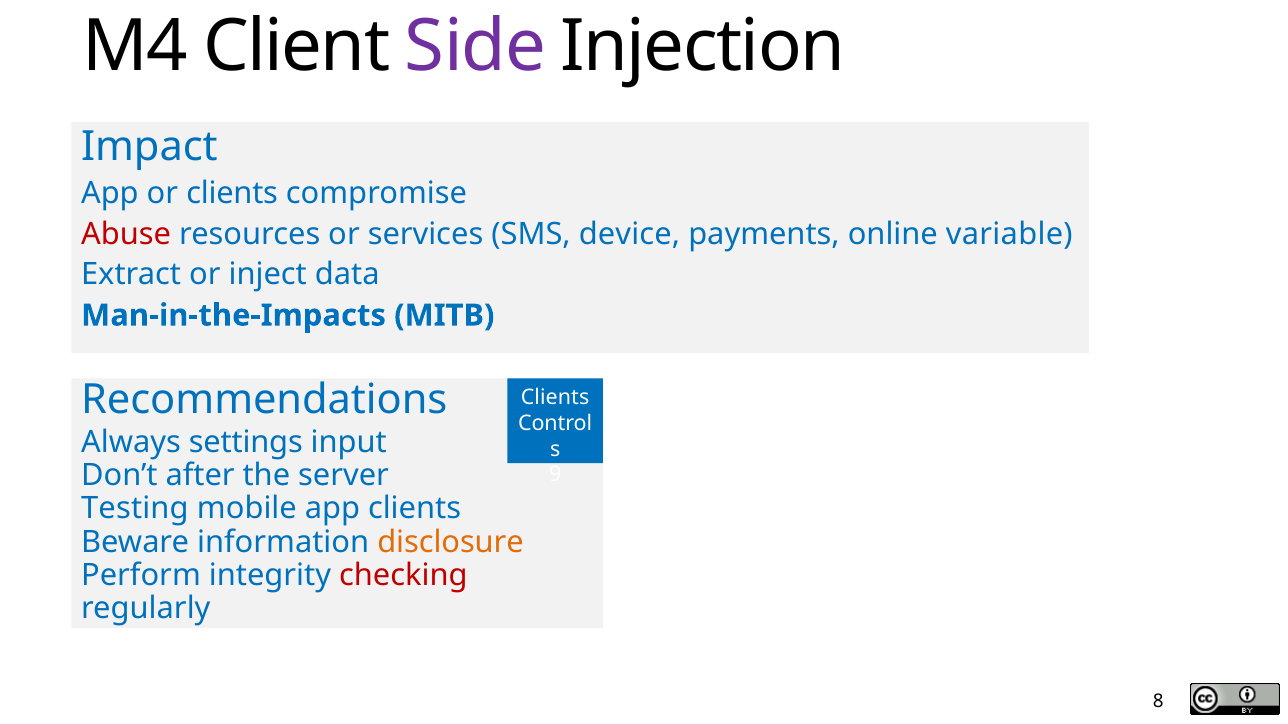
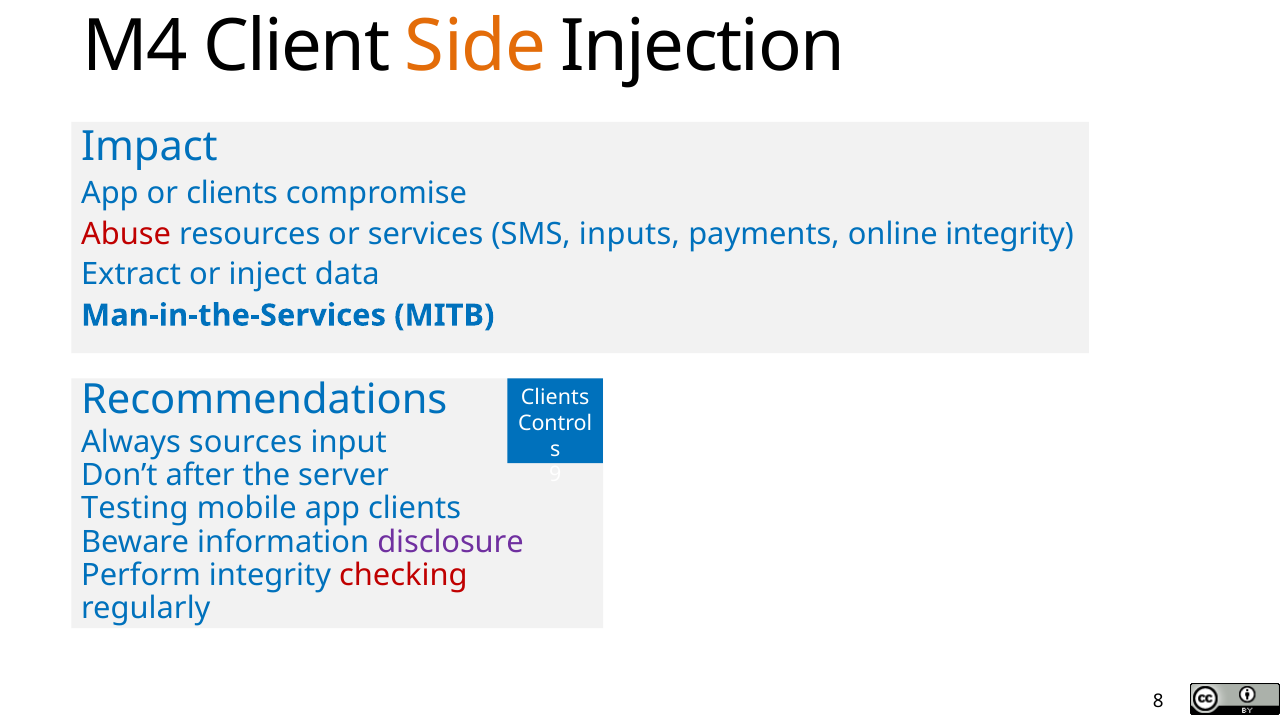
Side colour: purple -> orange (476, 47)
device: device -> inputs (629, 234)
online variable: variable -> integrity (1010, 234)
Man-in-the-Impacts: Man-in-the-Impacts -> Man-in-the-Services (234, 316)
settings: settings -> sources (246, 442)
disclosure colour: orange -> purple (451, 542)
